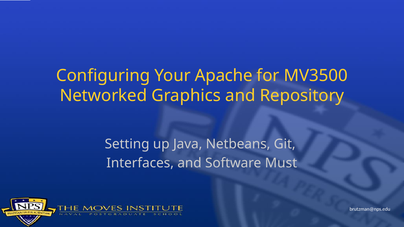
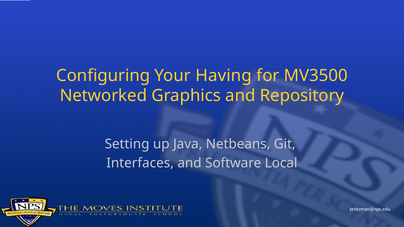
Apache: Apache -> Having (224, 76)
Must: Must -> Local (281, 163)
